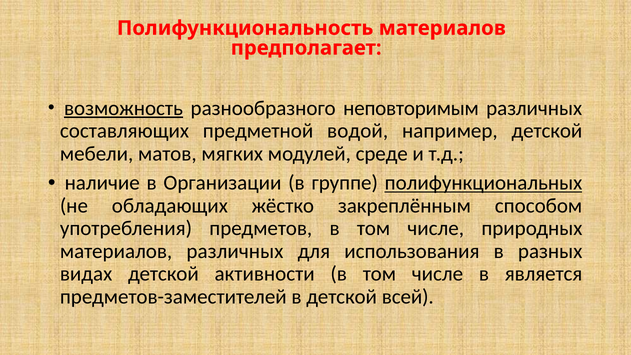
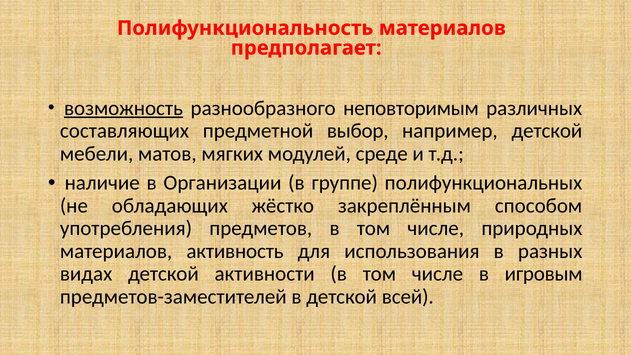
водой: водой -> выбор (358, 131)
полифункциональных underline: present -> none (483, 183)
материалов различных: различных -> активность (235, 251)
является: является -> игровым (544, 274)
